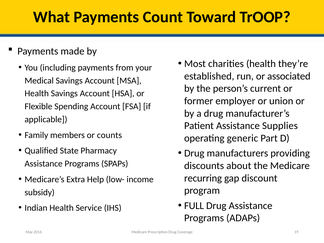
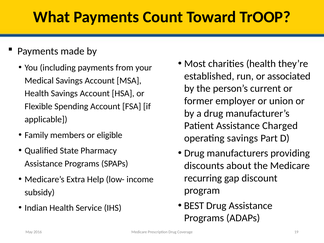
Supplies: Supplies -> Charged (280, 126)
counts: counts -> eligible (110, 135)
operating generic: generic -> savings (242, 138)
FULL: FULL -> BEST (194, 206)
